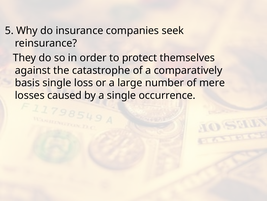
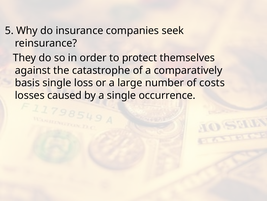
mere: mere -> costs (212, 83)
